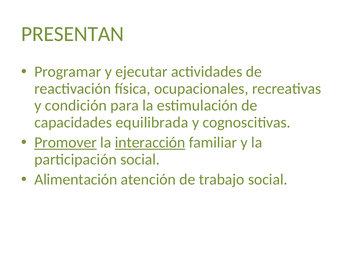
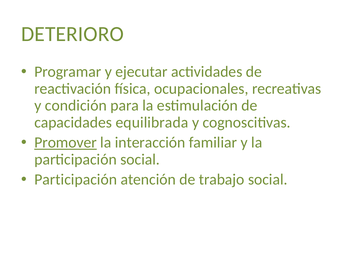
PRESENTAN: PRESENTAN -> DETERIORO (72, 34)
interacción underline: present -> none (150, 142)
Alimentación: Alimentación -> Participación (76, 179)
